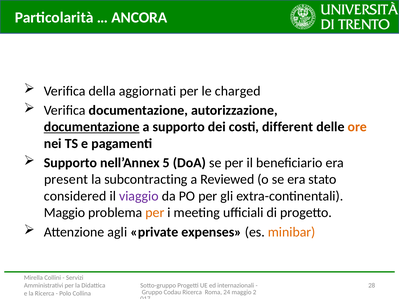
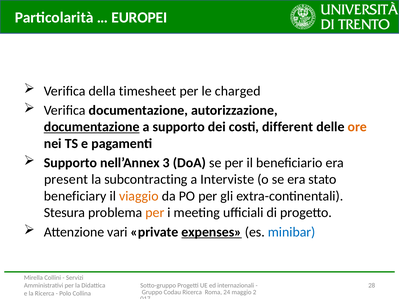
ANCORA: ANCORA -> EUROPEI (139, 17)
aggiornati: aggiornati -> timesheet (148, 91)
5: 5 -> 3 (166, 163)
Reviewed: Reviewed -> Interviste (227, 180)
considered: considered -> beneficiary (75, 196)
viaggio colour: purple -> orange (139, 196)
Maggio: Maggio -> Stesura (64, 213)
agli: agli -> vari (117, 232)
expenses underline: none -> present (212, 232)
minibar colour: orange -> blue (292, 232)
